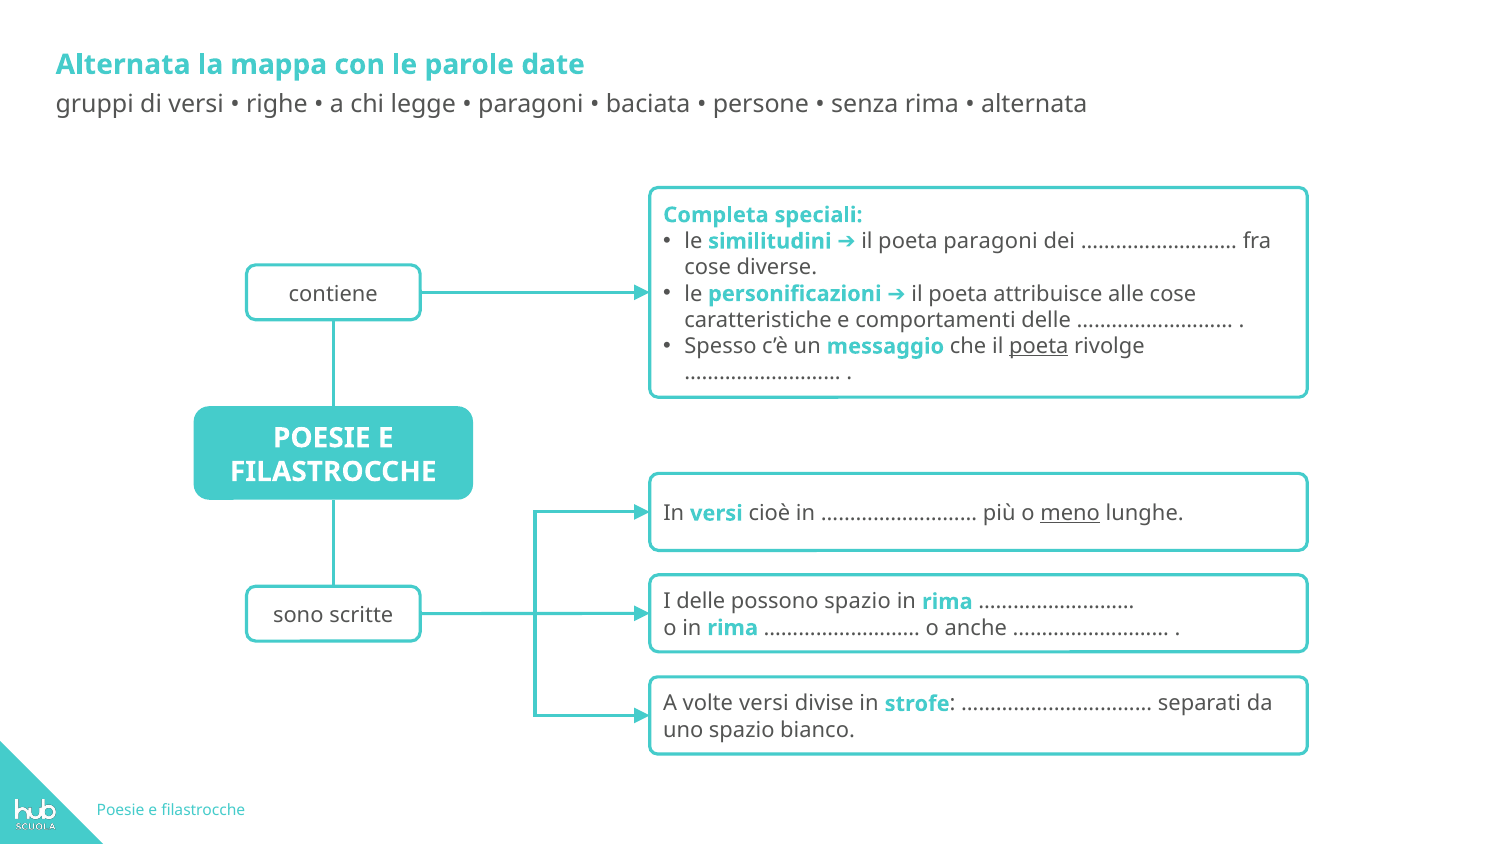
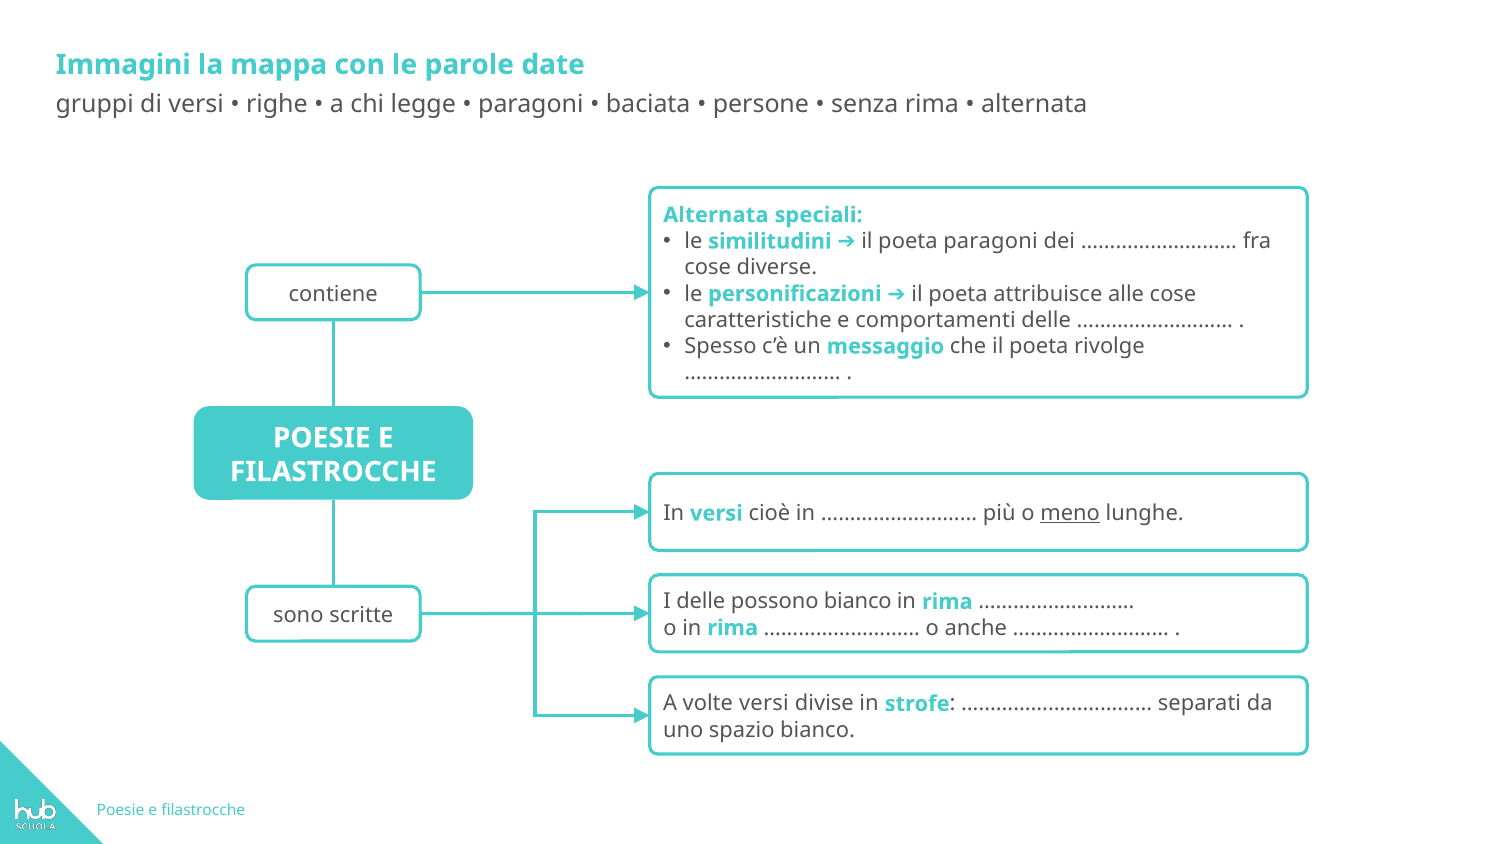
Alternata: Alternata -> Immagini (123, 65)
Completa: Completa -> Alternata (716, 215)
poeta underline: present -> none (1039, 346)
possono spazio: spazio -> bianco (858, 602)
